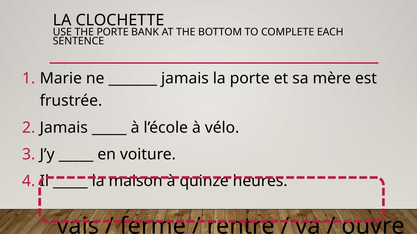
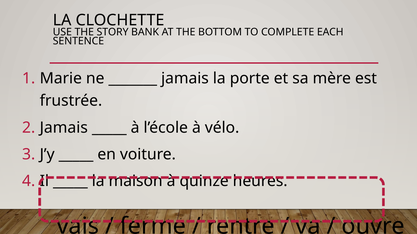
THE PORTE: PORTE -> STORY (113, 32)
